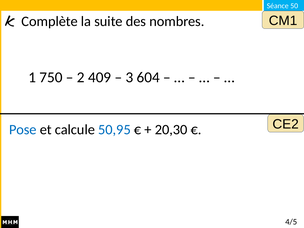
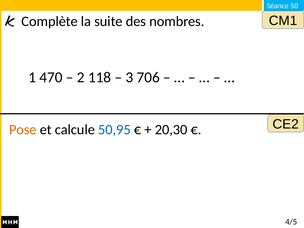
750: 750 -> 470 (51, 77)
409: 409 -> 118 (100, 77)
604: 604 -> 706 (148, 77)
Pose colour: blue -> orange (23, 130)
